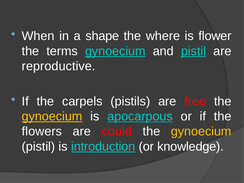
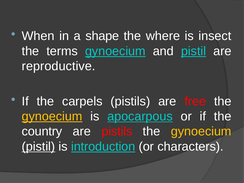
flower: flower -> insect (215, 36)
flowers: flowers -> country (42, 131)
are could: could -> pistils (117, 131)
pistil underline: none -> present (38, 146)
knowledge: knowledge -> characters (190, 146)
